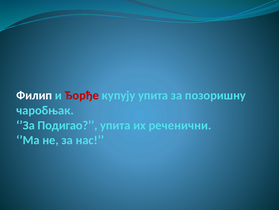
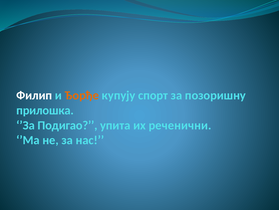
Ђорђе colour: red -> orange (82, 95)
купују упита: упита -> спорт (153, 95)
чаробњак: чаробњак -> прилошка (45, 110)
